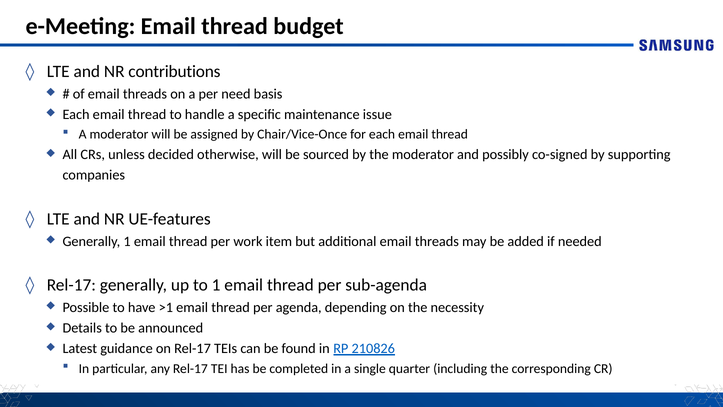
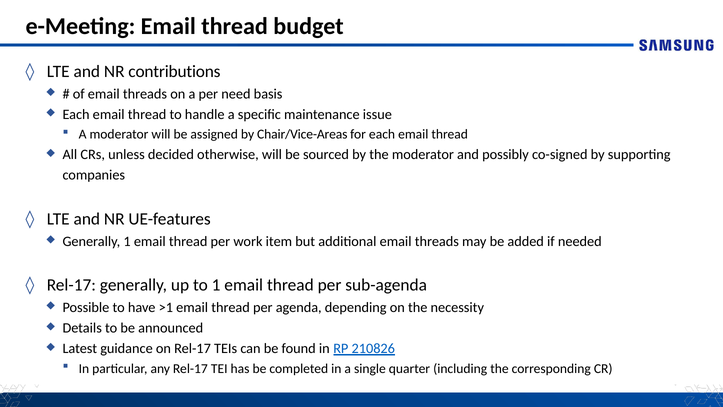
Chair/Vice-Once: Chair/Vice-Once -> Chair/Vice-Areas (302, 134)
